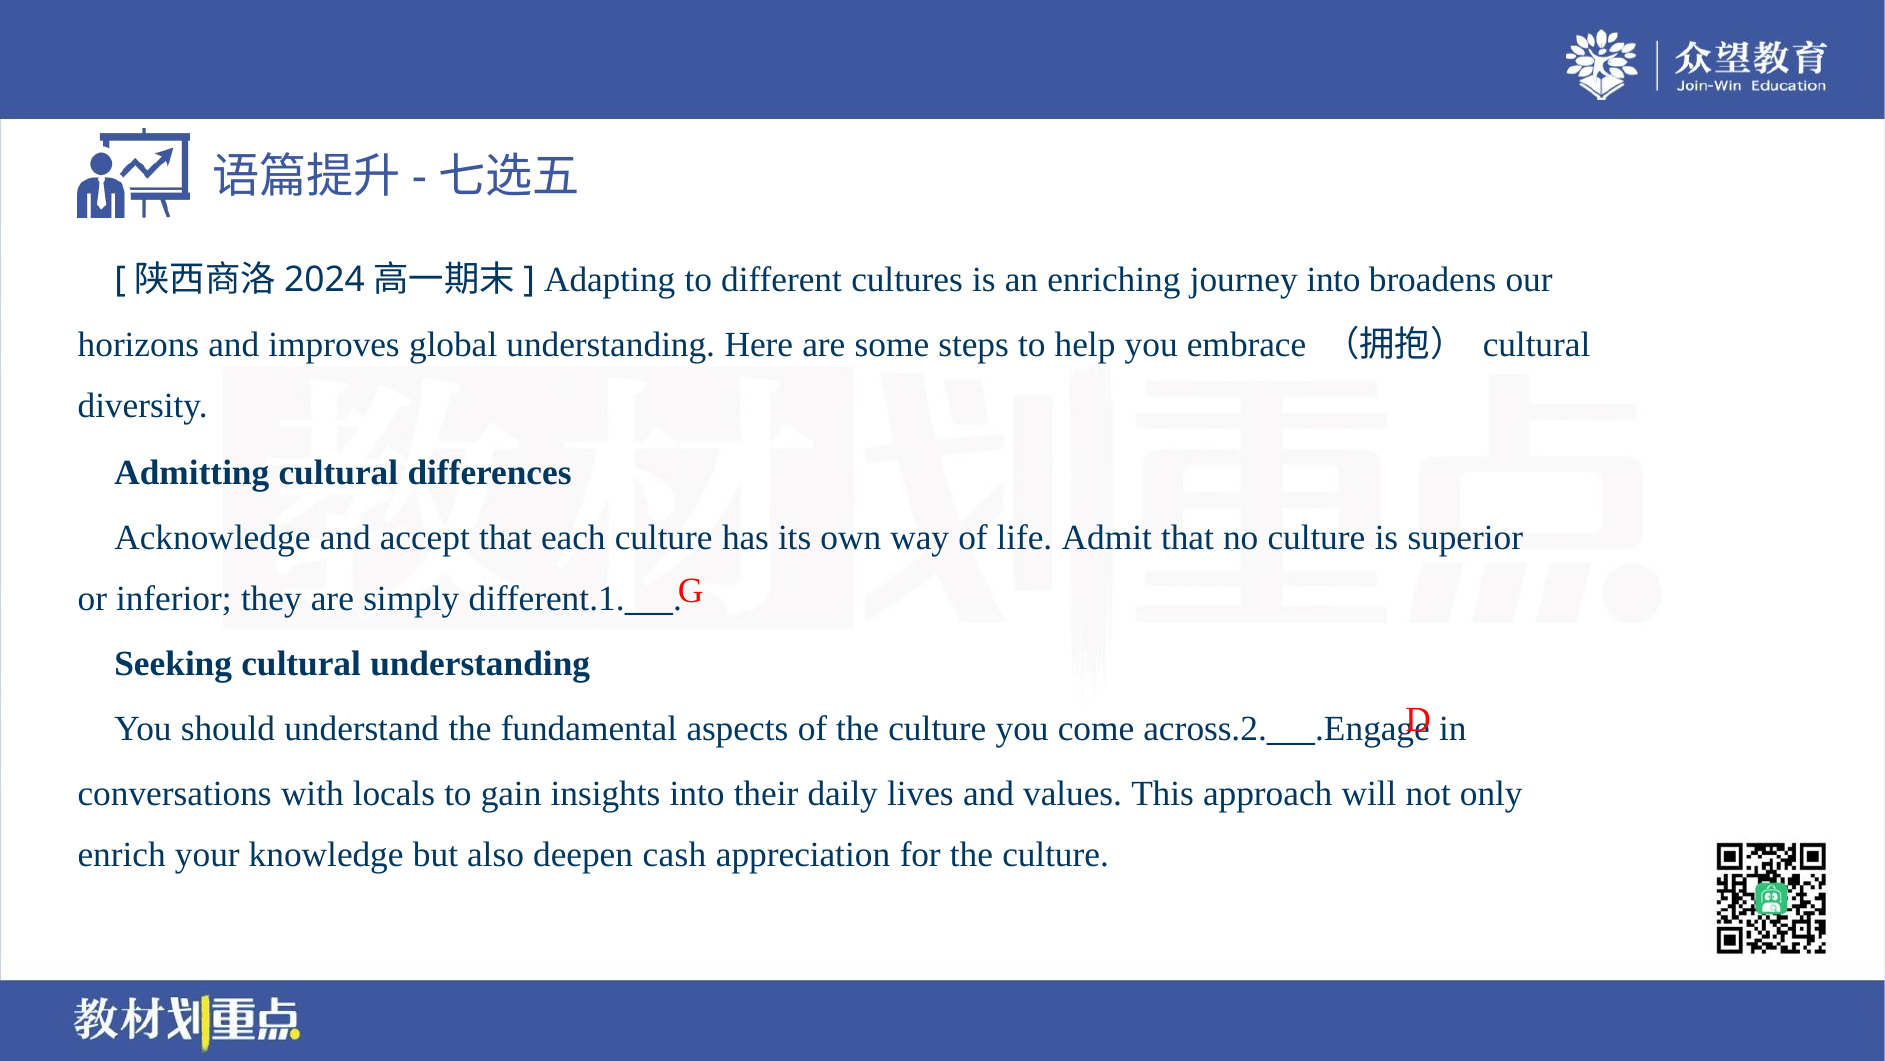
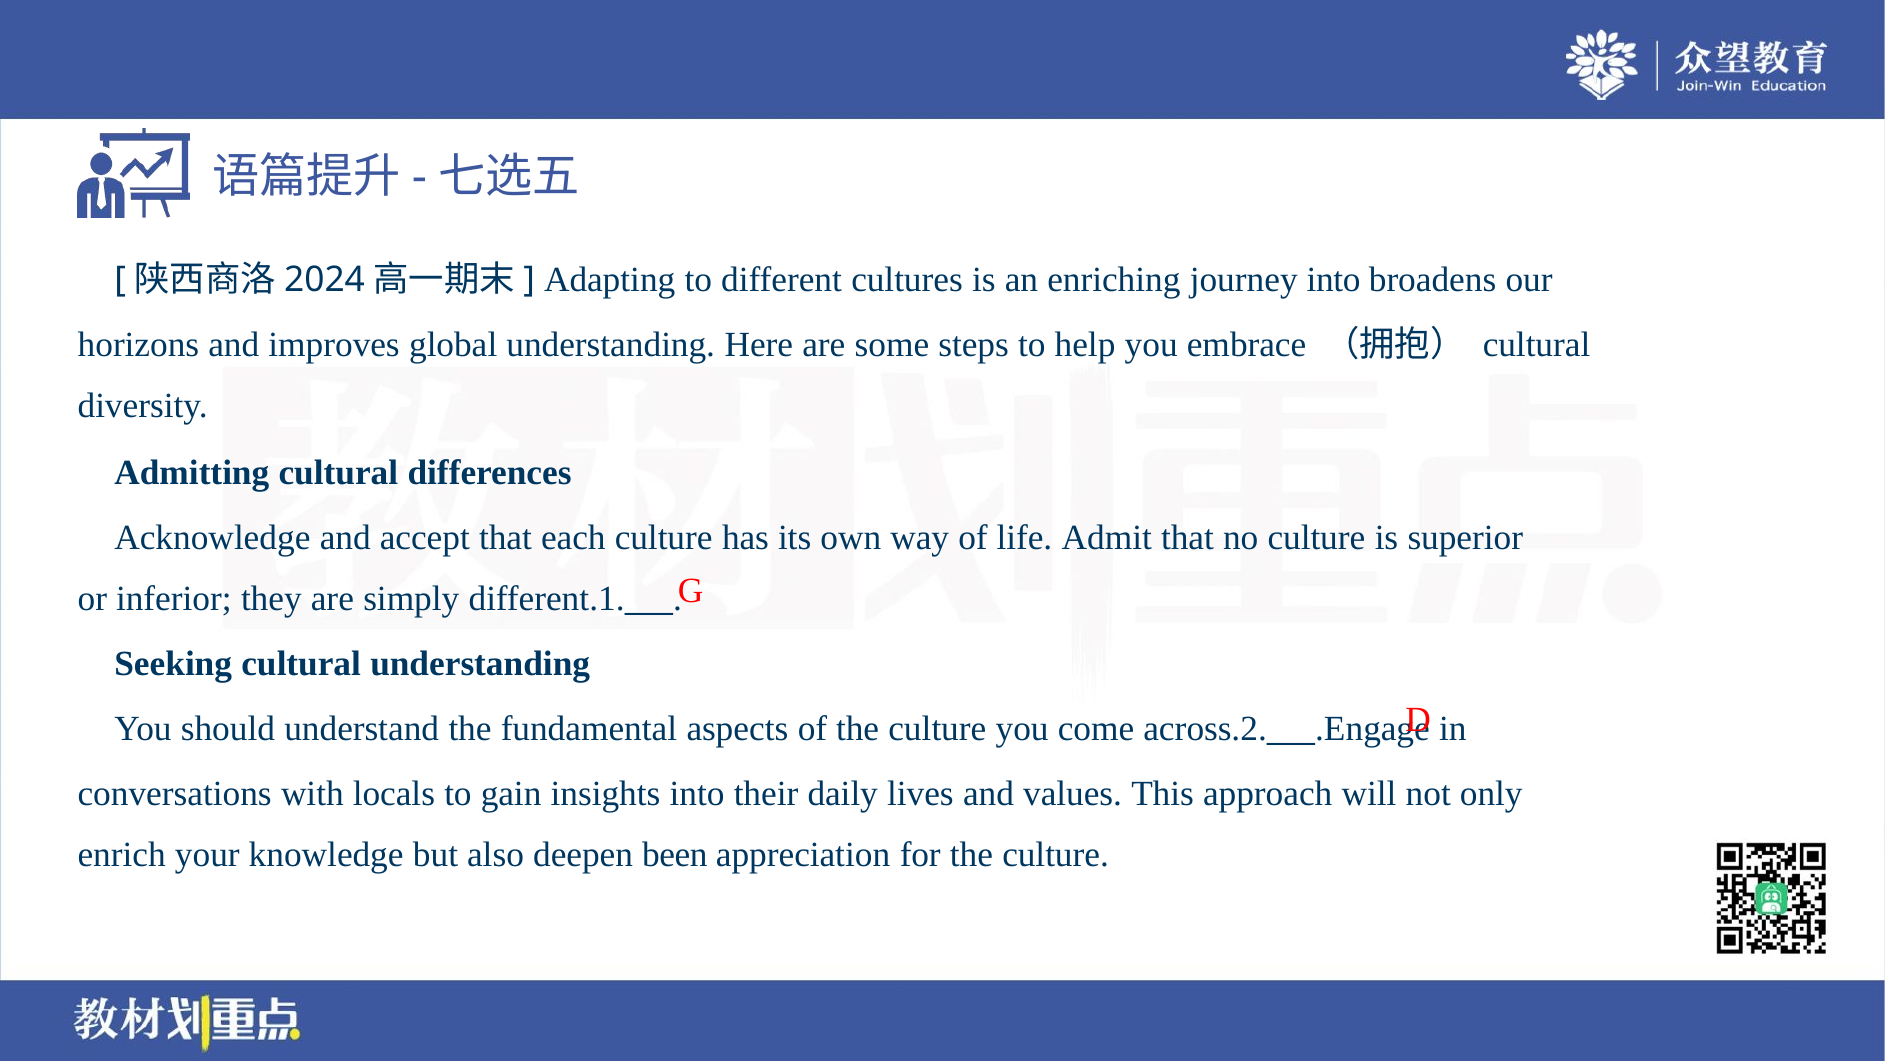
cash: cash -> been (675, 854)
